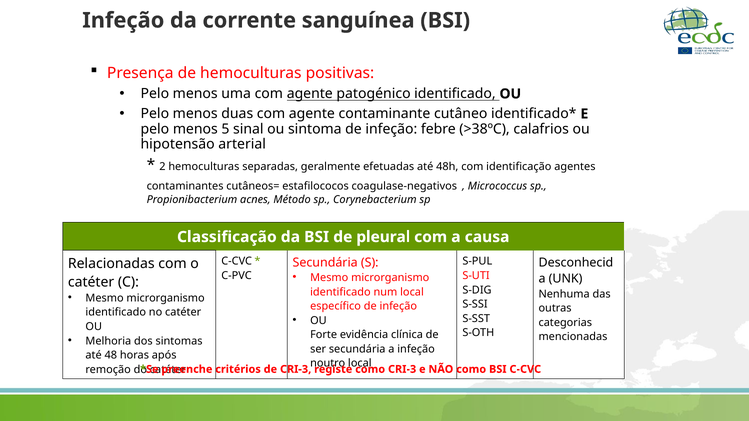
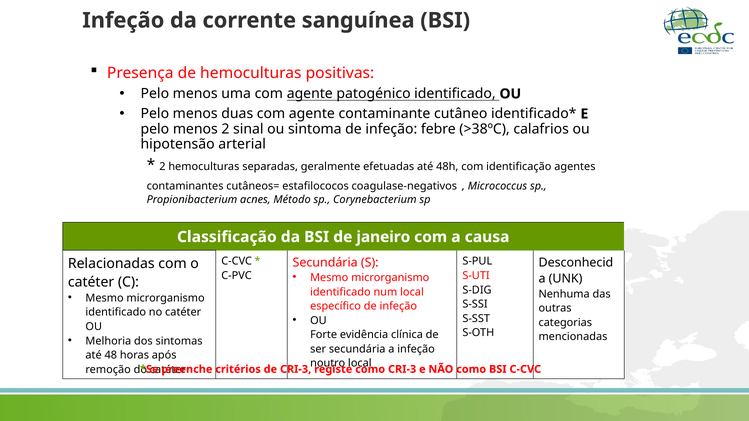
menos 5: 5 -> 2 (225, 129)
pleural: pleural -> janeiro (383, 237)
